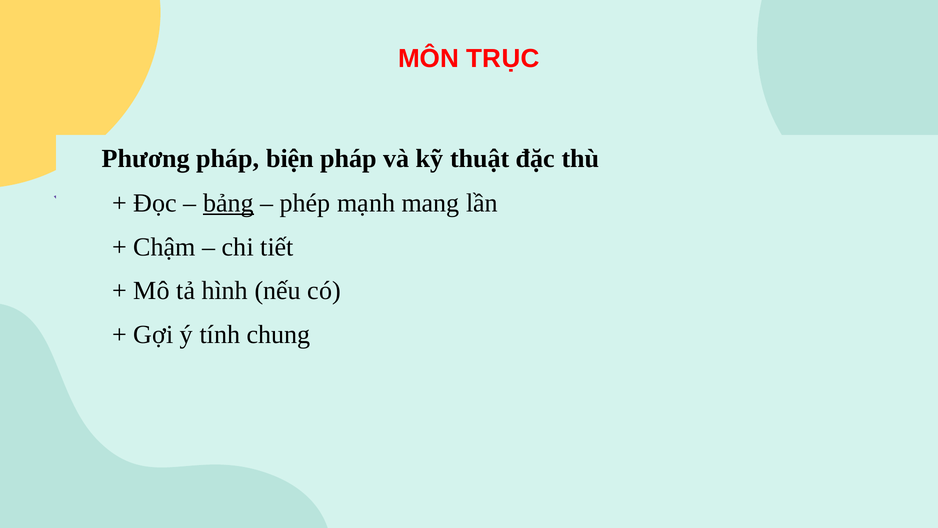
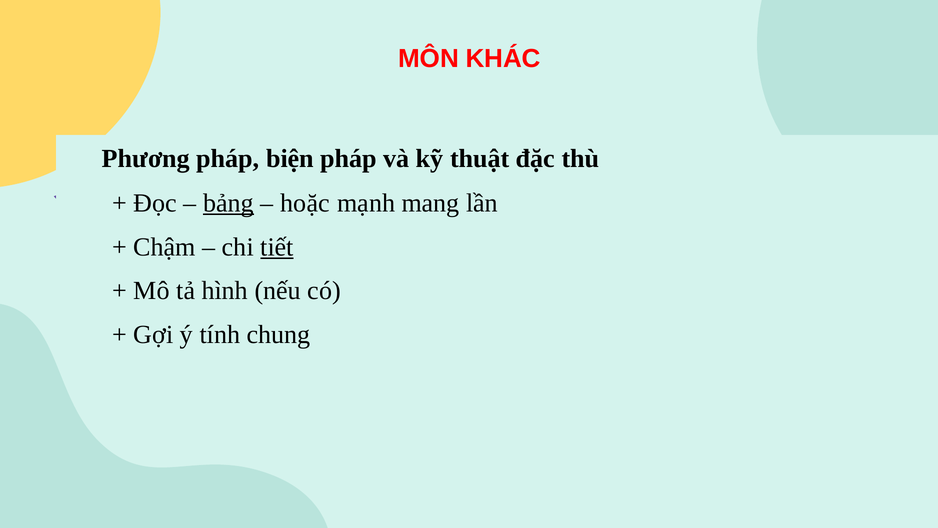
TRỤC: TRỤC -> KHÁC (503, 59)
phép: phép -> hoặc (305, 203)
tiết underline: none -> present (277, 247)
